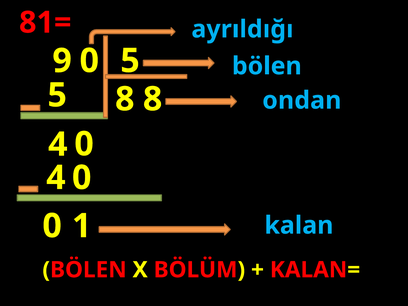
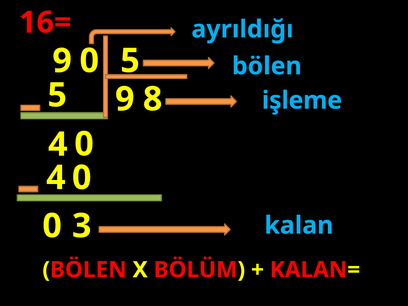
81=: 81= -> 16= (45, 23)
8: 8 -> 9 (125, 99)
ondan: ondan -> işleme (302, 100)
1: 1 -> 3 (82, 226)
